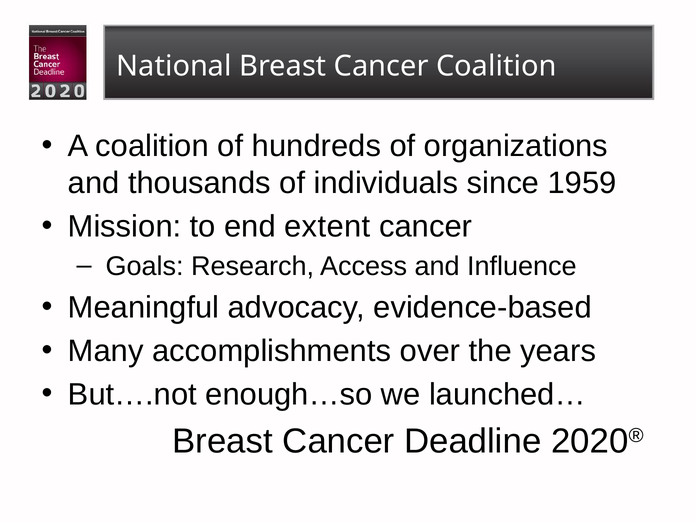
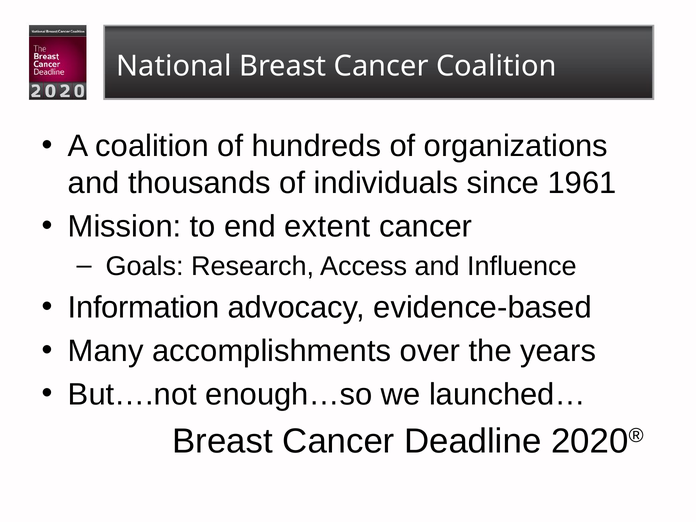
1959: 1959 -> 1961 (582, 183)
Meaningful: Meaningful -> Information (144, 308)
